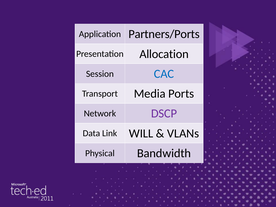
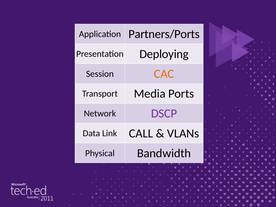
Allocation: Allocation -> Deploying (164, 54)
CAC colour: blue -> orange (164, 74)
WILL: WILL -> CALL (141, 133)
